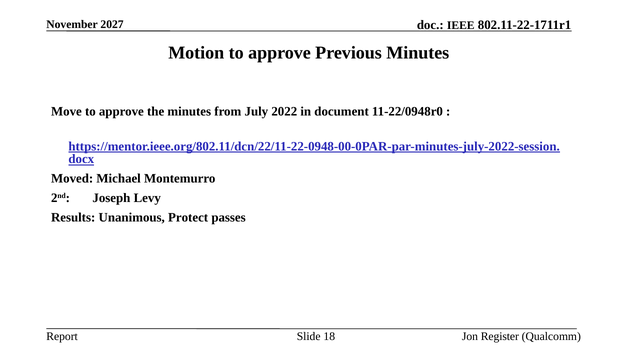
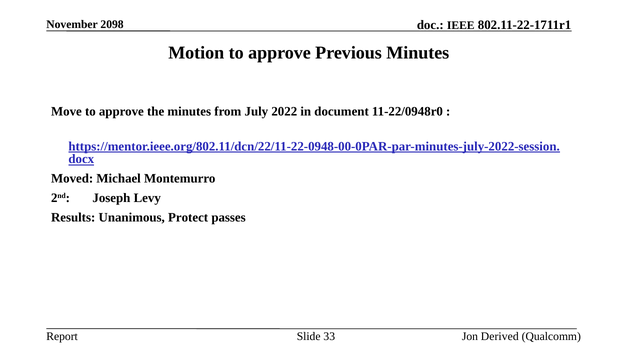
2027: 2027 -> 2098 (112, 25)
18: 18 -> 33 (329, 336)
Register: Register -> Derived (500, 336)
